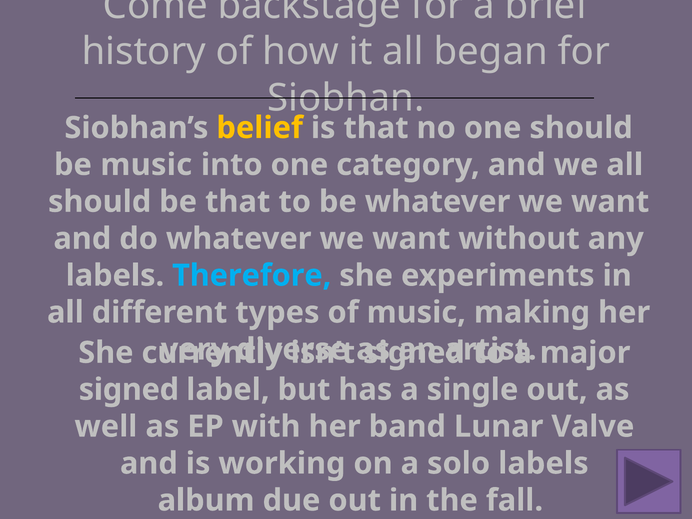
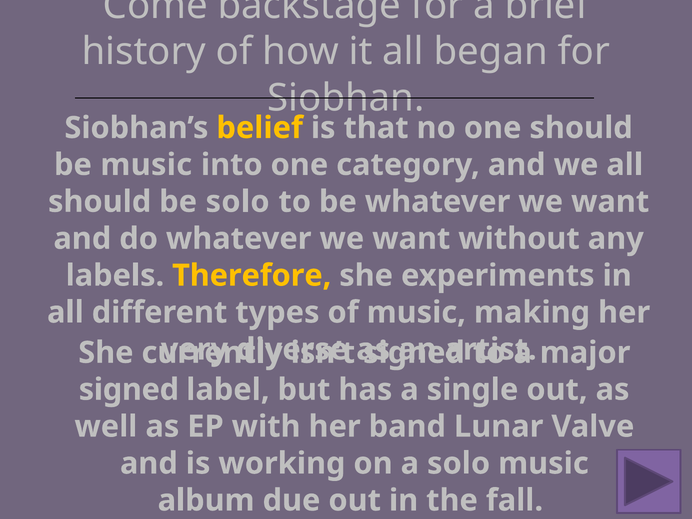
be that: that -> solo (238, 202)
Therefore colour: light blue -> yellow (252, 276)
solo labels: labels -> music (543, 463)
